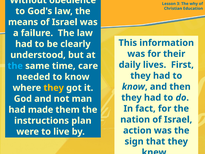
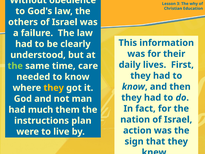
means: means -> others (23, 22)
the colour: light blue -> light green (15, 66)
made: made -> much (41, 110)
